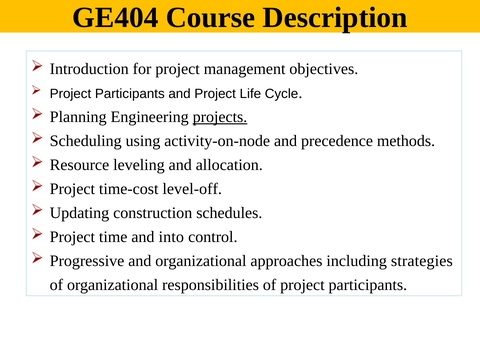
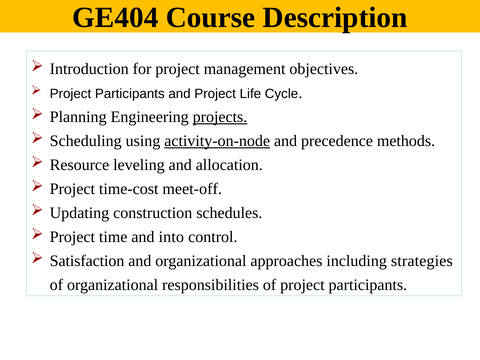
activity-on-node underline: none -> present (217, 141)
level-off: level-off -> meet-off (192, 189)
Progressive: Progressive -> Satisfaction (87, 261)
